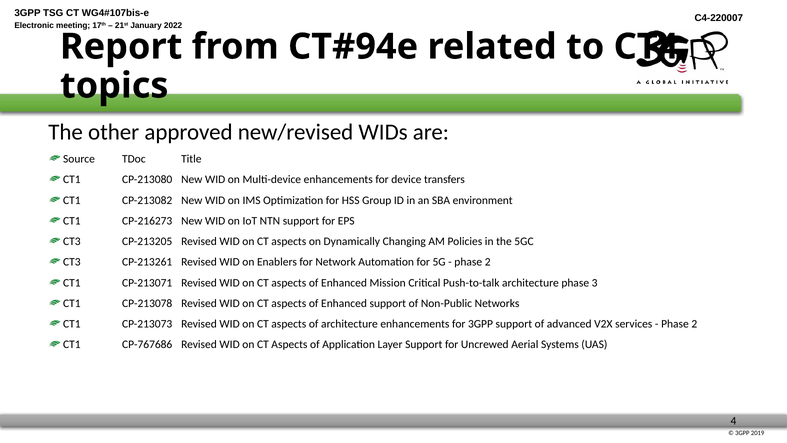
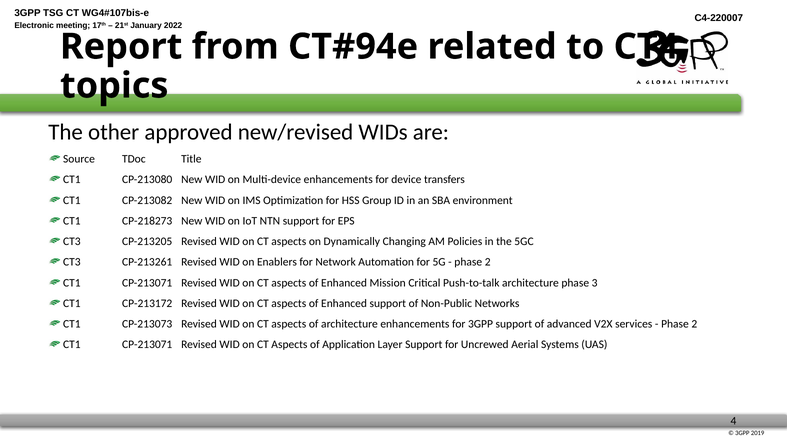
CP-216273: CP-216273 -> CP-218273 (147, 221)
CP-213078: CP-213078 -> CP-213172 (147, 303)
CP-767686: CP-767686 -> CP-213071 (147, 344)
